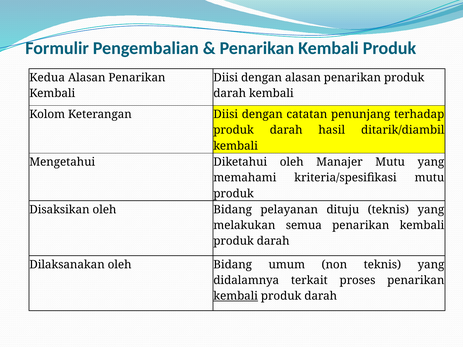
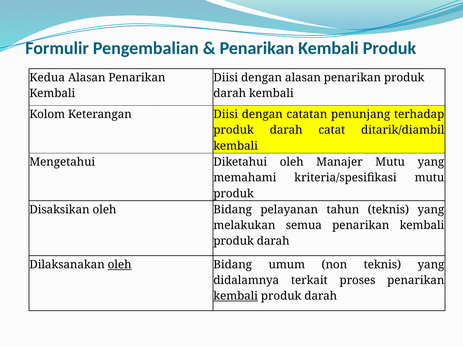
hasil: hasil -> catat (332, 130)
dituju: dituju -> tahun (343, 210)
oleh underline: none -> present (120, 265)
